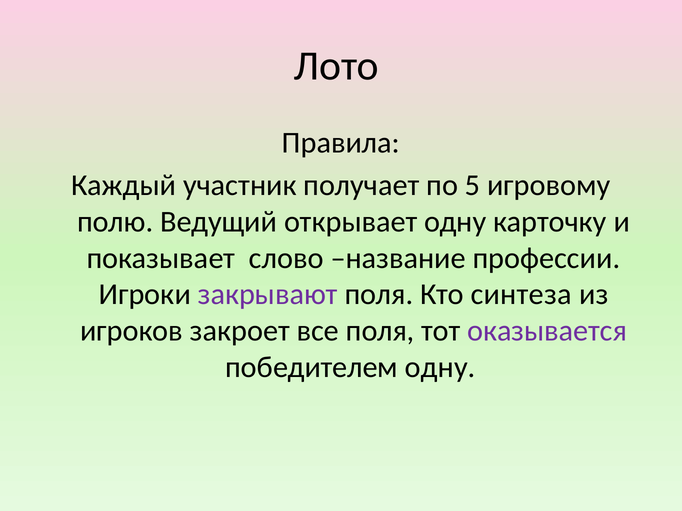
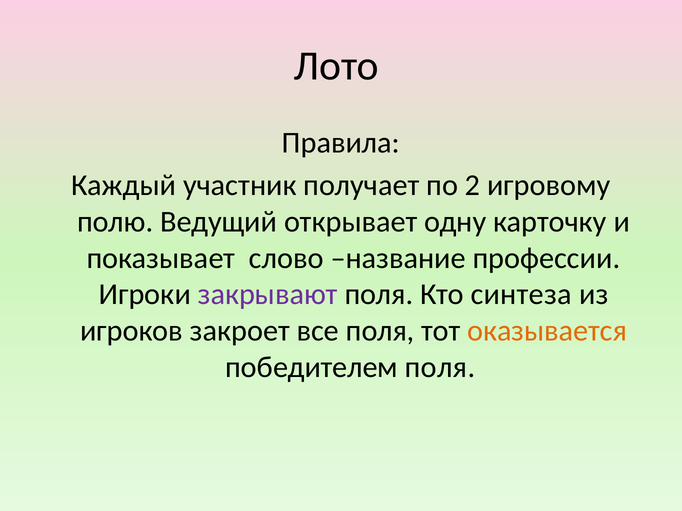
5: 5 -> 2 (473, 186)
оказывается colour: purple -> orange (547, 331)
победителем одну: одну -> поля (440, 367)
